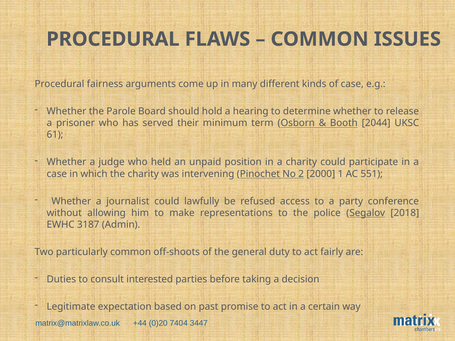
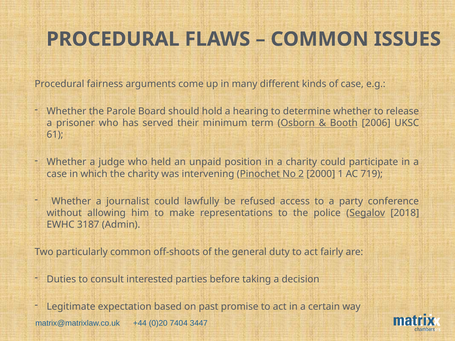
2044: 2044 -> 2006 (376, 123)
551: 551 -> 719 (372, 174)
